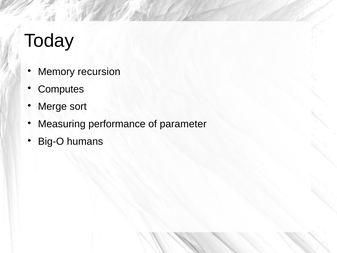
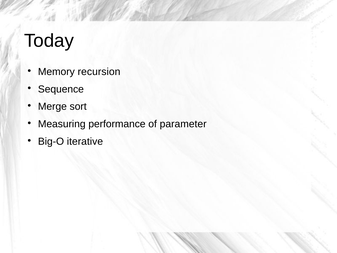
Computes: Computes -> Sequence (61, 89)
humans: humans -> iterative (85, 141)
